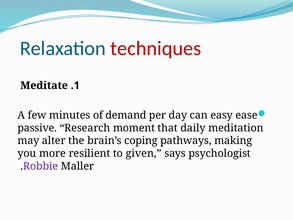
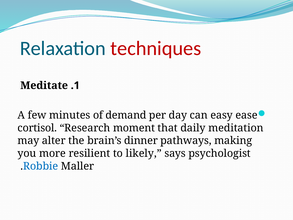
passive: passive -> cortisol (37, 128)
coping: coping -> dinner (141, 141)
given: given -> likely (144, 153)
Robbie colour: purple -> blue (41, 166)
